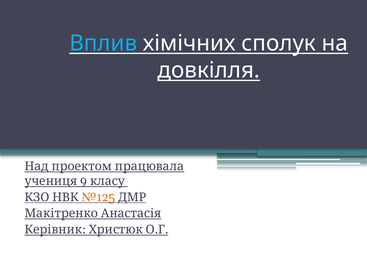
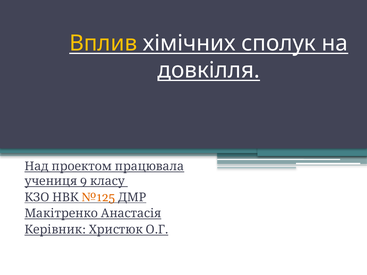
Вплив colour: light blue -> yellow (103, 43)
